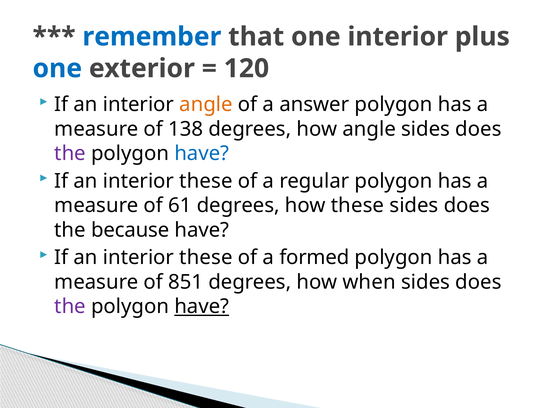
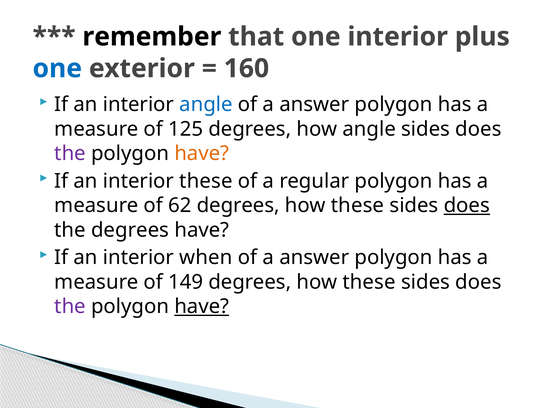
remember colour: blue -> black (152, 37)
120: 120 -> 160 (246, 68)
angle colour: orange -> blue (206, 104)
138: 138 -> 125 (186, 129)
have colour: blue -> orange (202, 153)
61: 61 -> 62 (180, 206)
does underline: none -> present (467, 206)
the because: because -> degrees (130, 230)
these: these -> when (206, 258)
formed: formed -> answer (314, 258)
851: 851 -> 149 (186, 282)
when: when -> these (369, 282)
